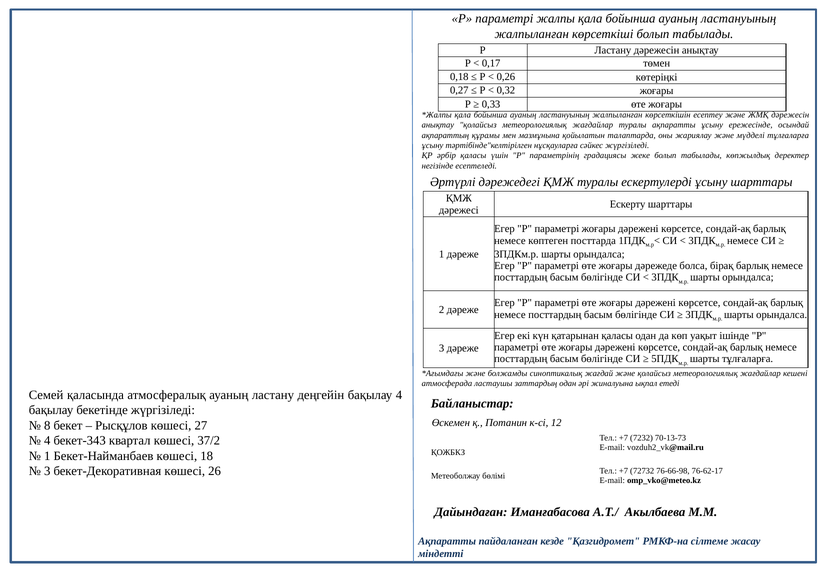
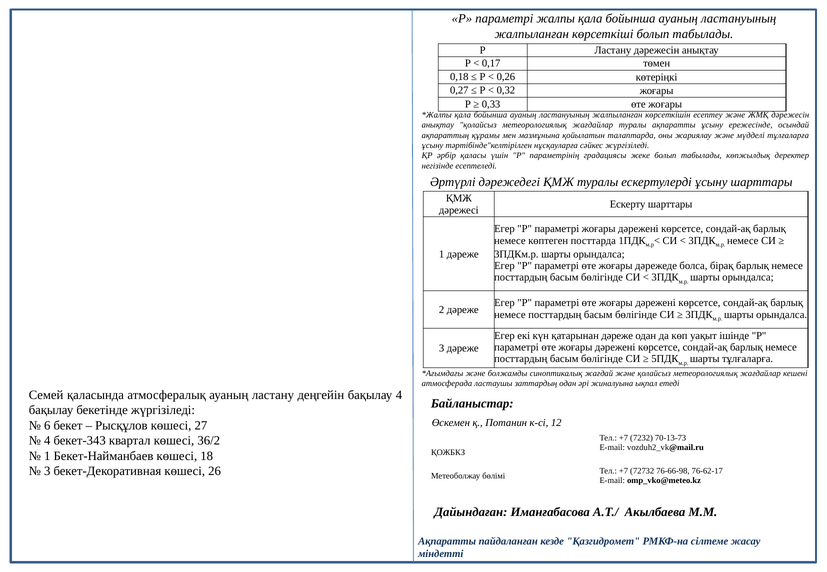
қатарынан қаласы: қаласы -> дәреже (617, 336)
8: 8 -> 6 (47, 426)
37/2: 37/2 -> 36/2 (209, 441)
